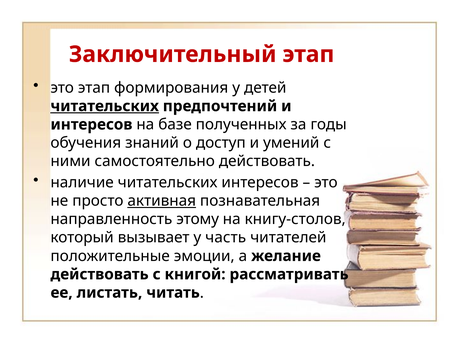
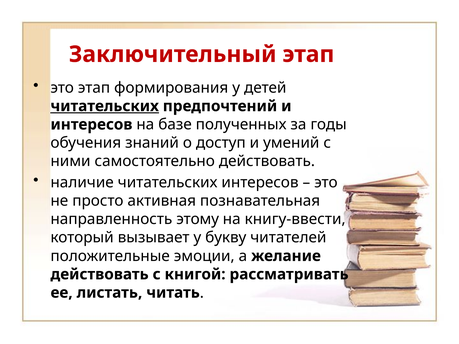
активная underline: present -> none (162, 201)
книгу-столов: книгу-столов -> книгу-ввести (295, 219)
часть: часть -> букву (226, 238)
